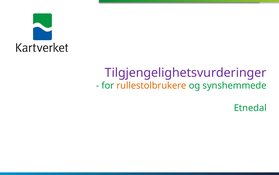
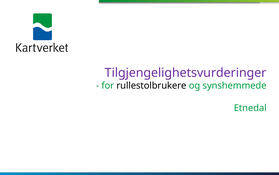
rullestolbrukere colour: orange -> black (151, 85)
